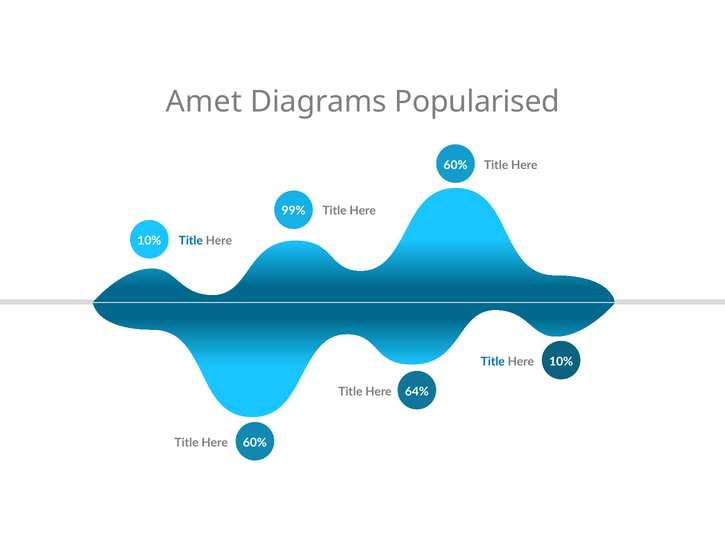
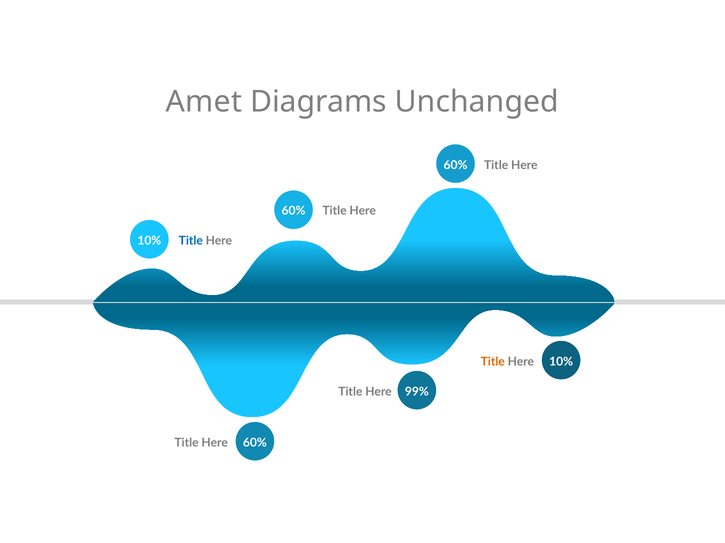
Popularised: Popularised -> Unchanged (477, 102)
99%: 99% -> 60% (294, 211)
Title colour: blue -> orange (493, 362)
64%: 64% -> 99% (417, 392)
